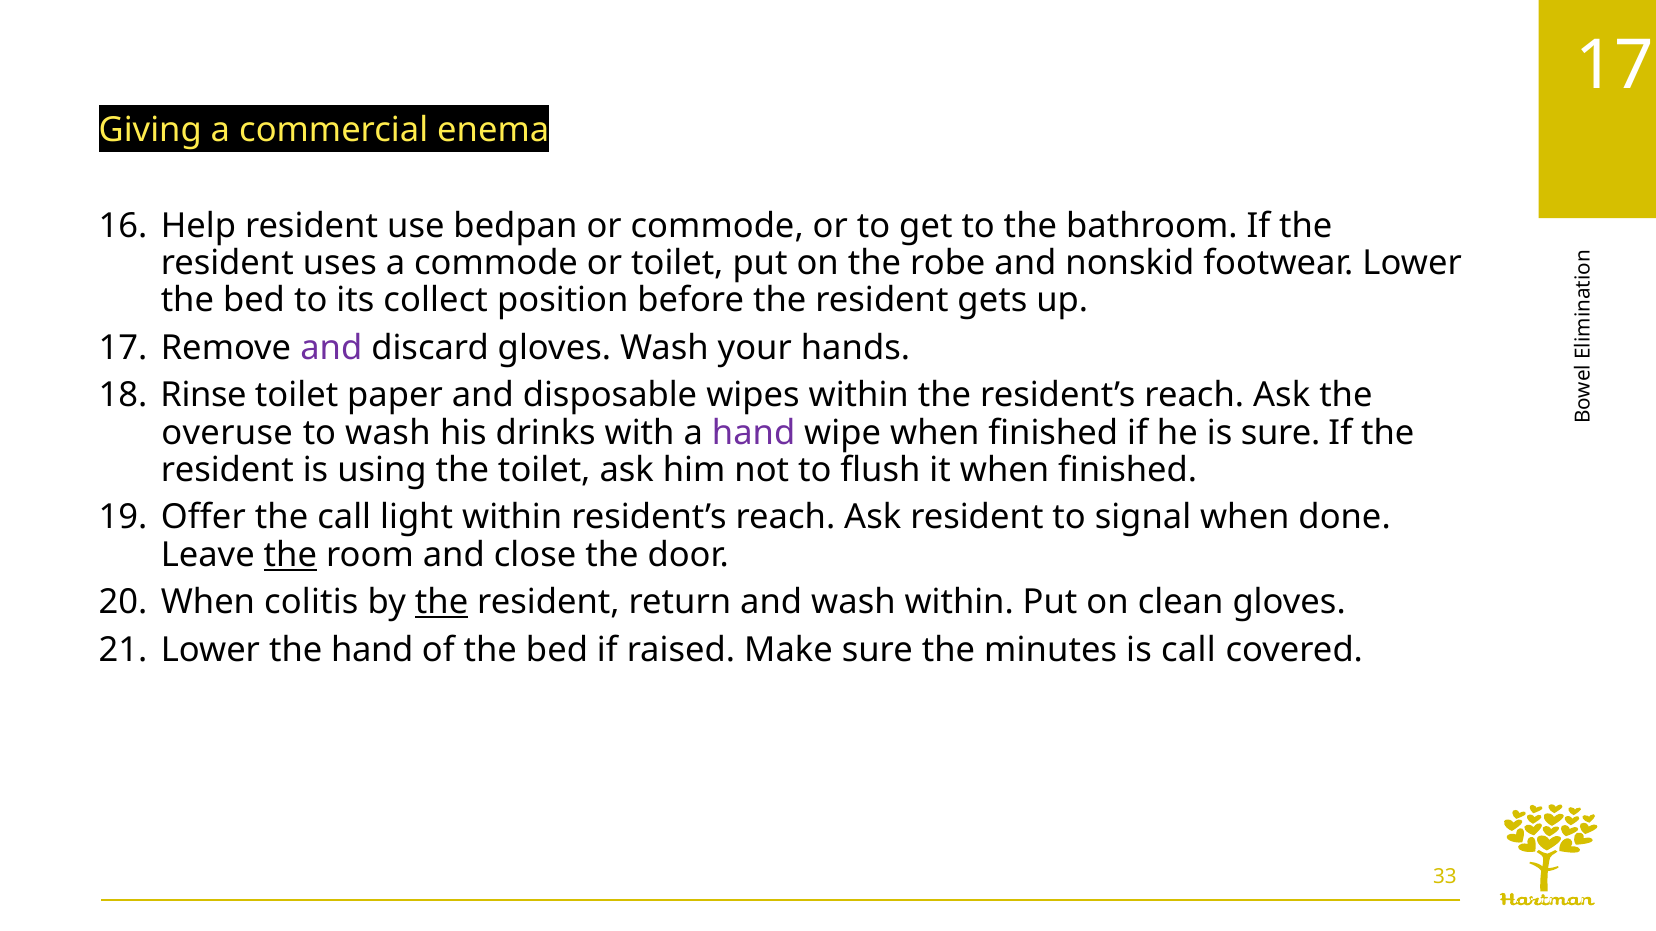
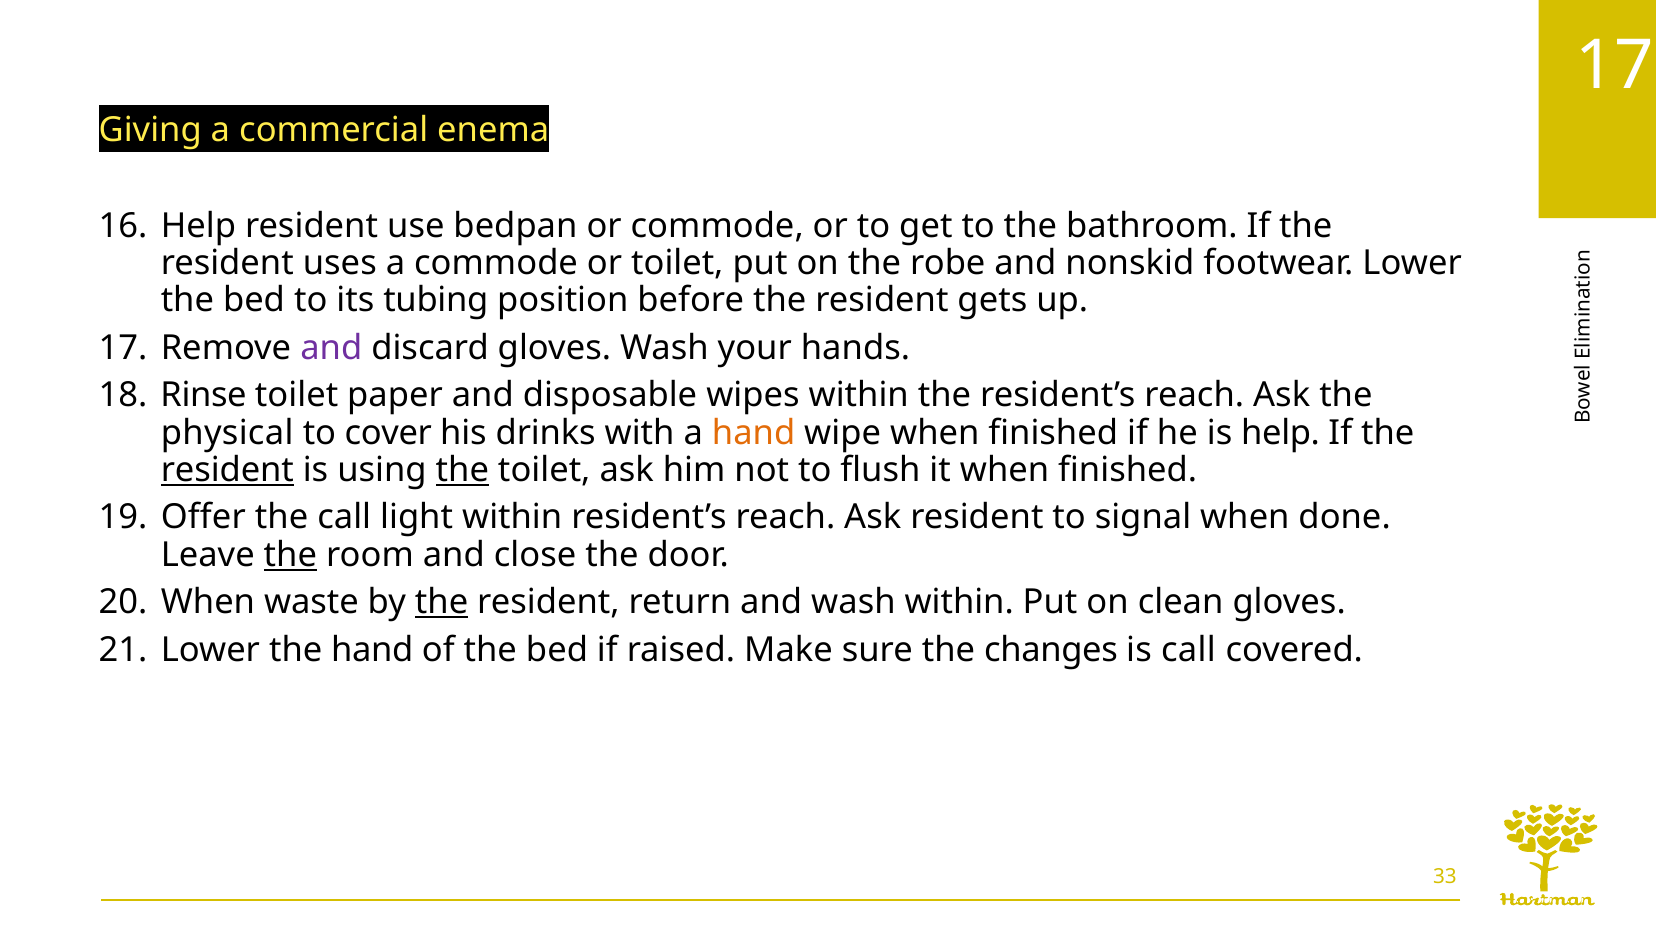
collect: collect -> tubing (436, 300)
overuse: overuse -> physical (227, 433)
to wash: wash -> cover (388, 433)
hand colour: purple -> orange (754, 433)
is sure: sure -> help (1281, 433)
resident underline: none -> present (227, 470)
the underline: none -> present (462, 470)
colitis: colitis -> waste (311, 603)
minutes: minutes -> changes (1051, 650)
